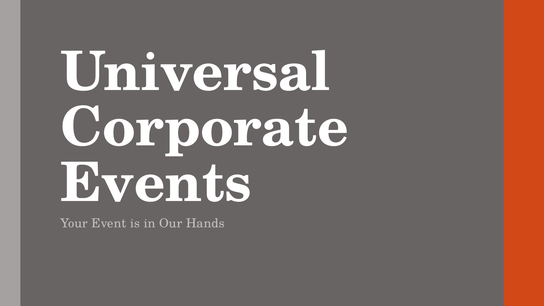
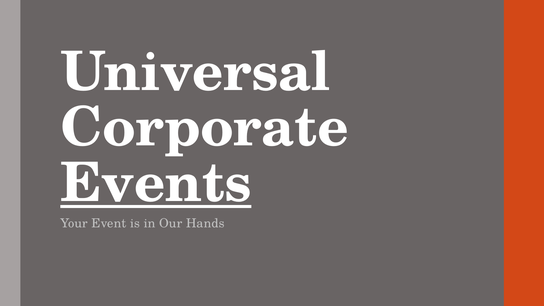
Events underline: none -> present (156, 183)
